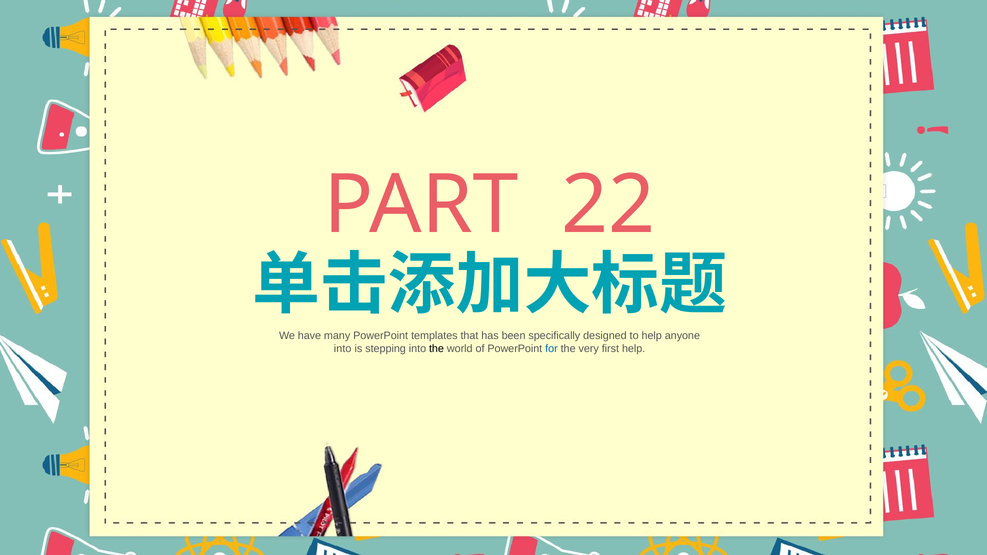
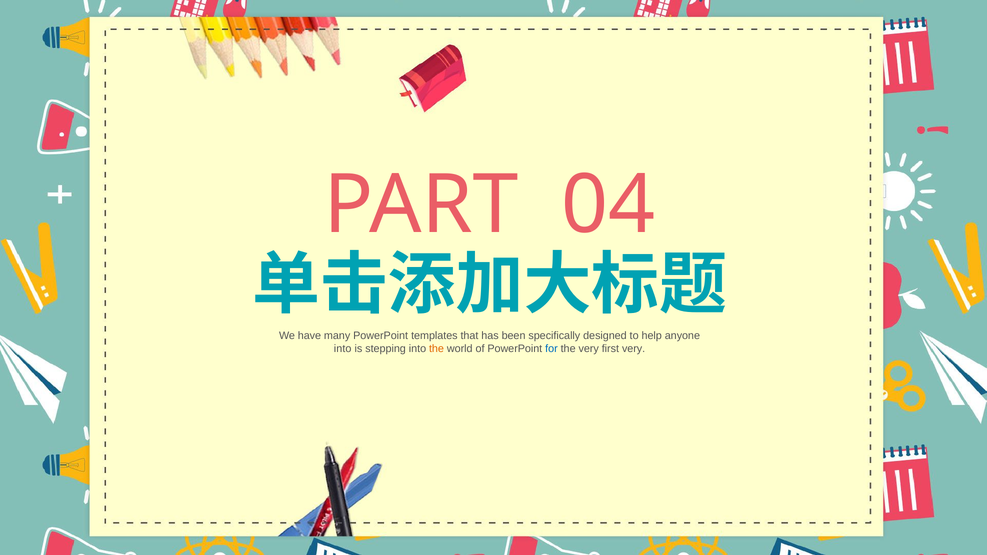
22: 22 -> 04 (608, 205)
the colour: black -> orange (436, 349)
first help: help -> very (634, 349)
